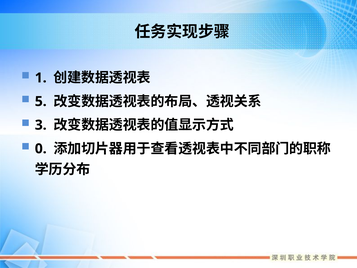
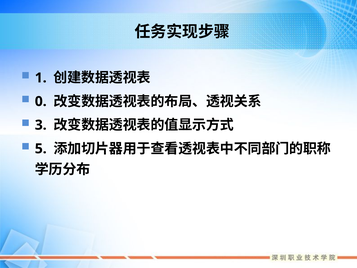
5: 5 -> 0 (41, 101)
0: 0 -> 5 (41, 149)
